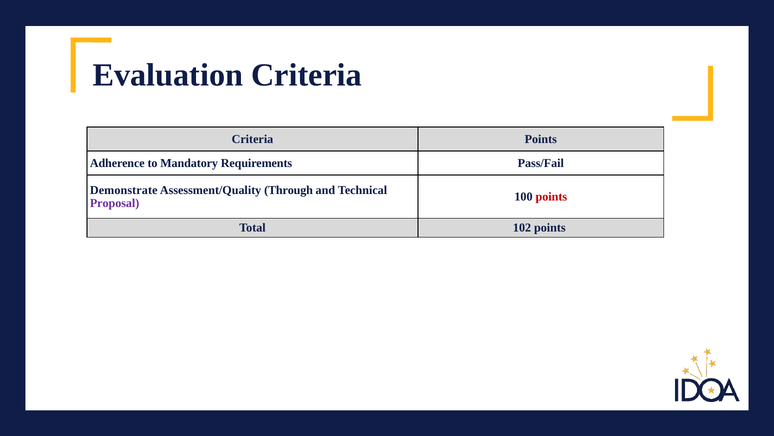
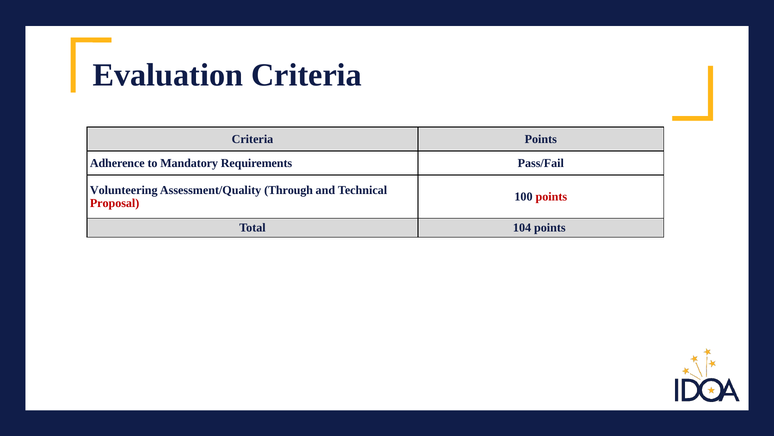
Demonstrate: Demonstrate -> Volunteering (124, 190)
Proposal colour: purple -> red (115, 203)
102: 102 -> 104 (522, 228)
